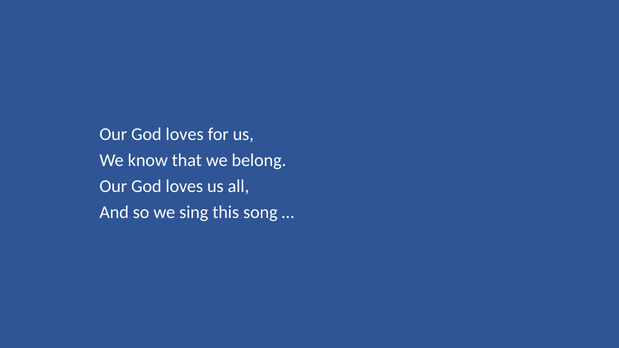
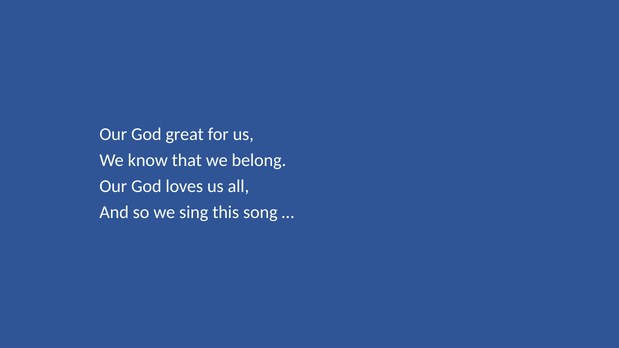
loves: loves -> great (185, 135)
